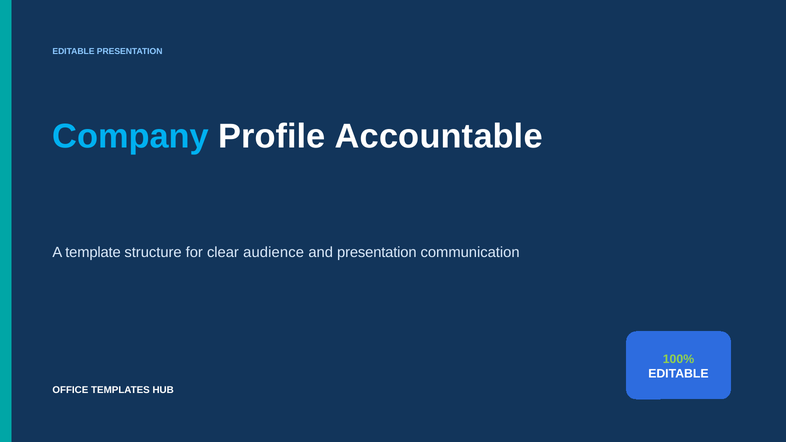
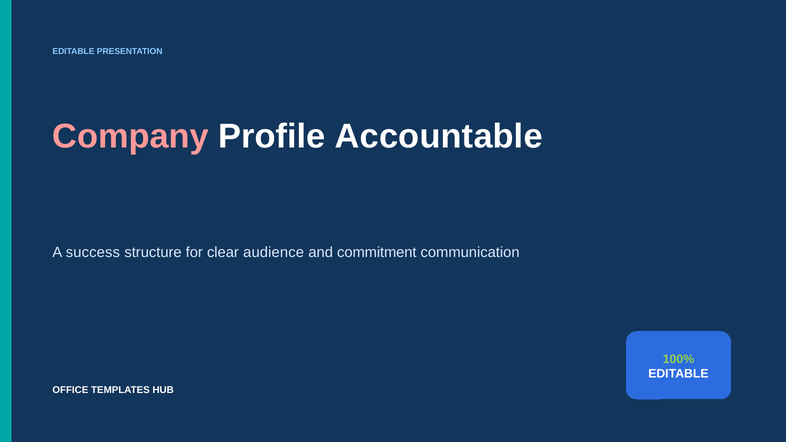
Company colour: light blue -> pink (131, 136)
template: template -> success (93, 252)
and presentation: presentation -> commitment (377, 252)
